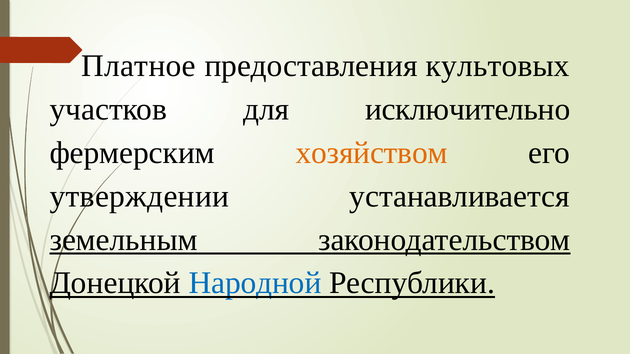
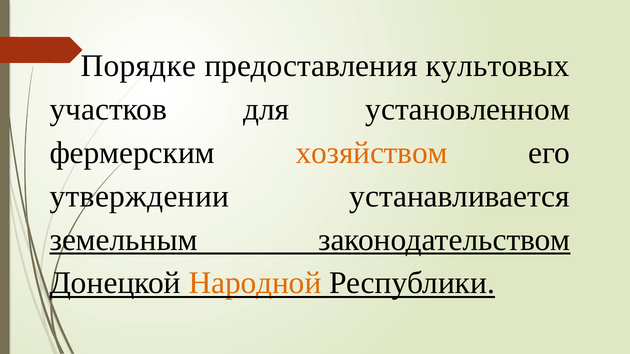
Платное: Платное -> Порядке (138, 66)
исключительно: исключительно -> установленном (468, 110)
Народной colour: blue -> orange (255, 283)
